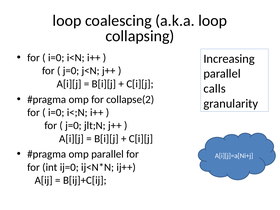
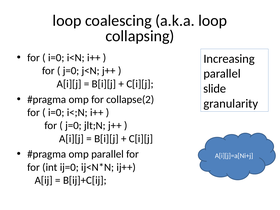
calls: calls -> slide (215, 89)
